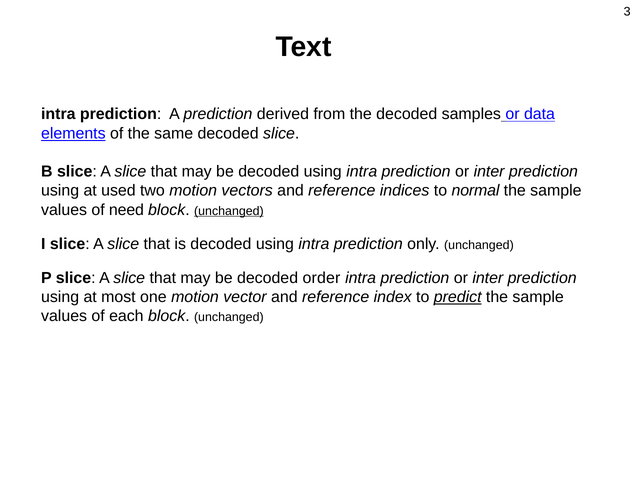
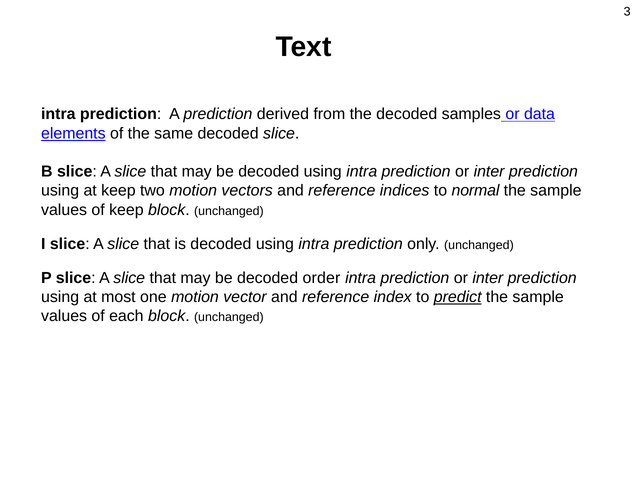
at used: used -> keep (118, 191)
of need: need -> keep (126, 210)
unchanged underline: present -> none (229, 211)
